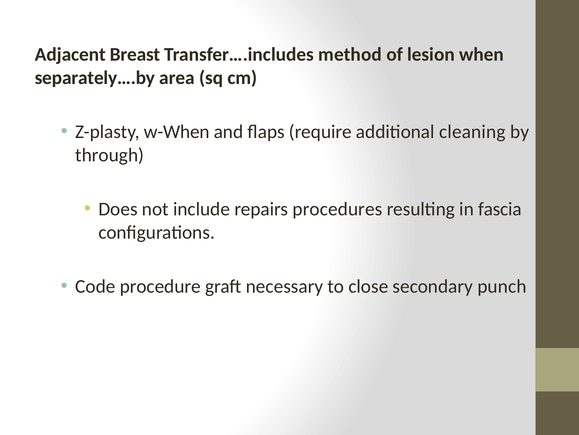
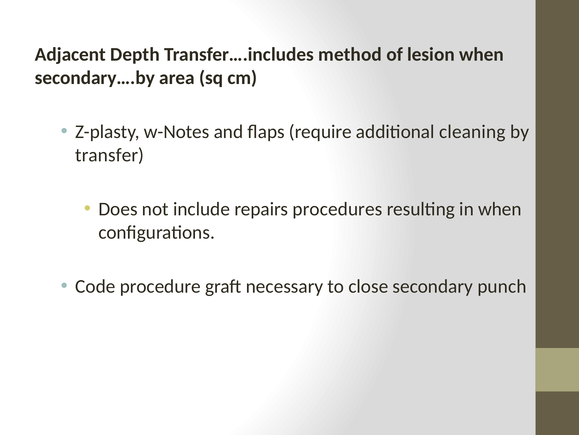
Breast: Breast -> Depth (135, 54)
separately….by: separately….by -> secondary….by (95, 78)
w-When: w-When -> w-Notes (177, 132)
through: through -> transfer (110, 155)
in fascia: fascia -> when (500, 209)
